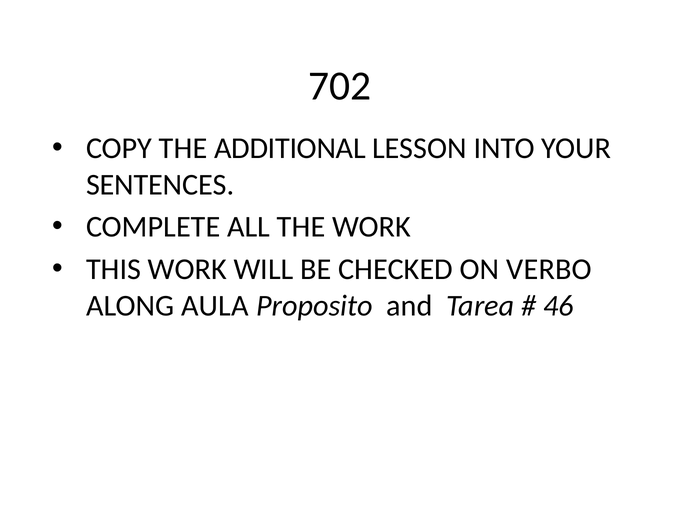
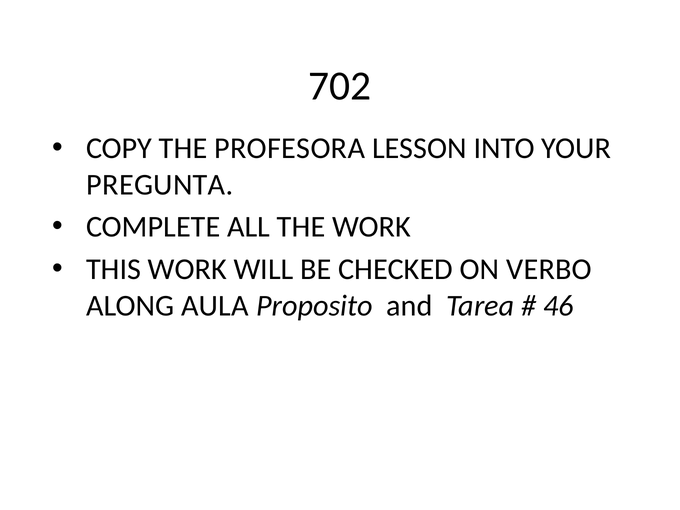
ADDITIONAL: ADDITIONAL -> PROFESORA (290, 148)
SENTENCES: SENTENCES -> PREGUNTA (160, 185)
